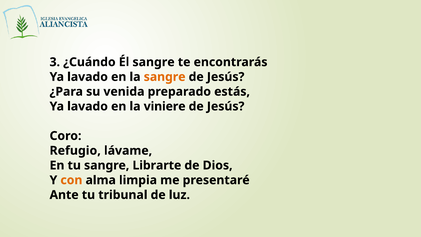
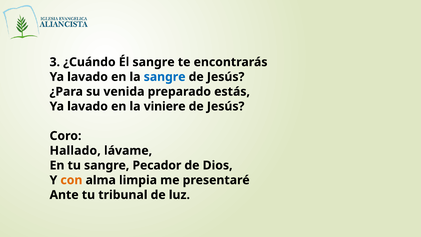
sangre colour: orange -> blue (165, 77)
Refugio: Refugio -> Hallado (75, 151)
Librarte: Librarte -> Pecador (157, 165)
